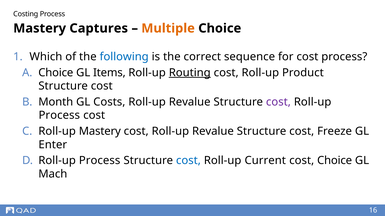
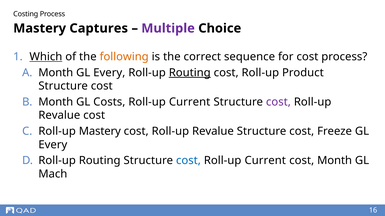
Multiple colour: orange -> purple (168, 28)
Which underline: none -> present (46, 57)
following colour: blue -> orange (124, 57)
Choice: Choice -> Month (56, 73)
Items: Items -> Every (109, 73)
Costs Roll-up Revalue: Revalue -> Current (190, 102)
Process: Process -> Revalue (59, 116)
Enter: Enter -> Every (53, 145)
Process: Process -> Routing (100, 161)
cost Choice: Choice -> Month (335, 161)
